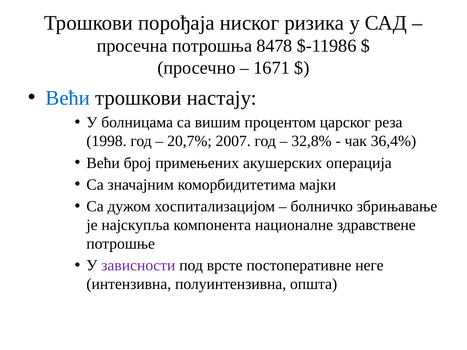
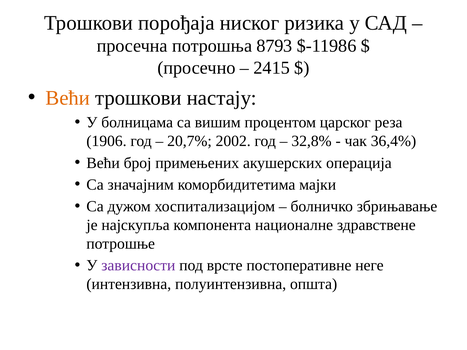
8478: 8478 -> 8793 (275, 46)
1671: 1671 -> 2415 (272, 68)
Већи colour: blue -> orange (68, 98)
1998: 1998 -> 1906 (106, 141)
2007: 2007 -> 2002 (233, 141)
